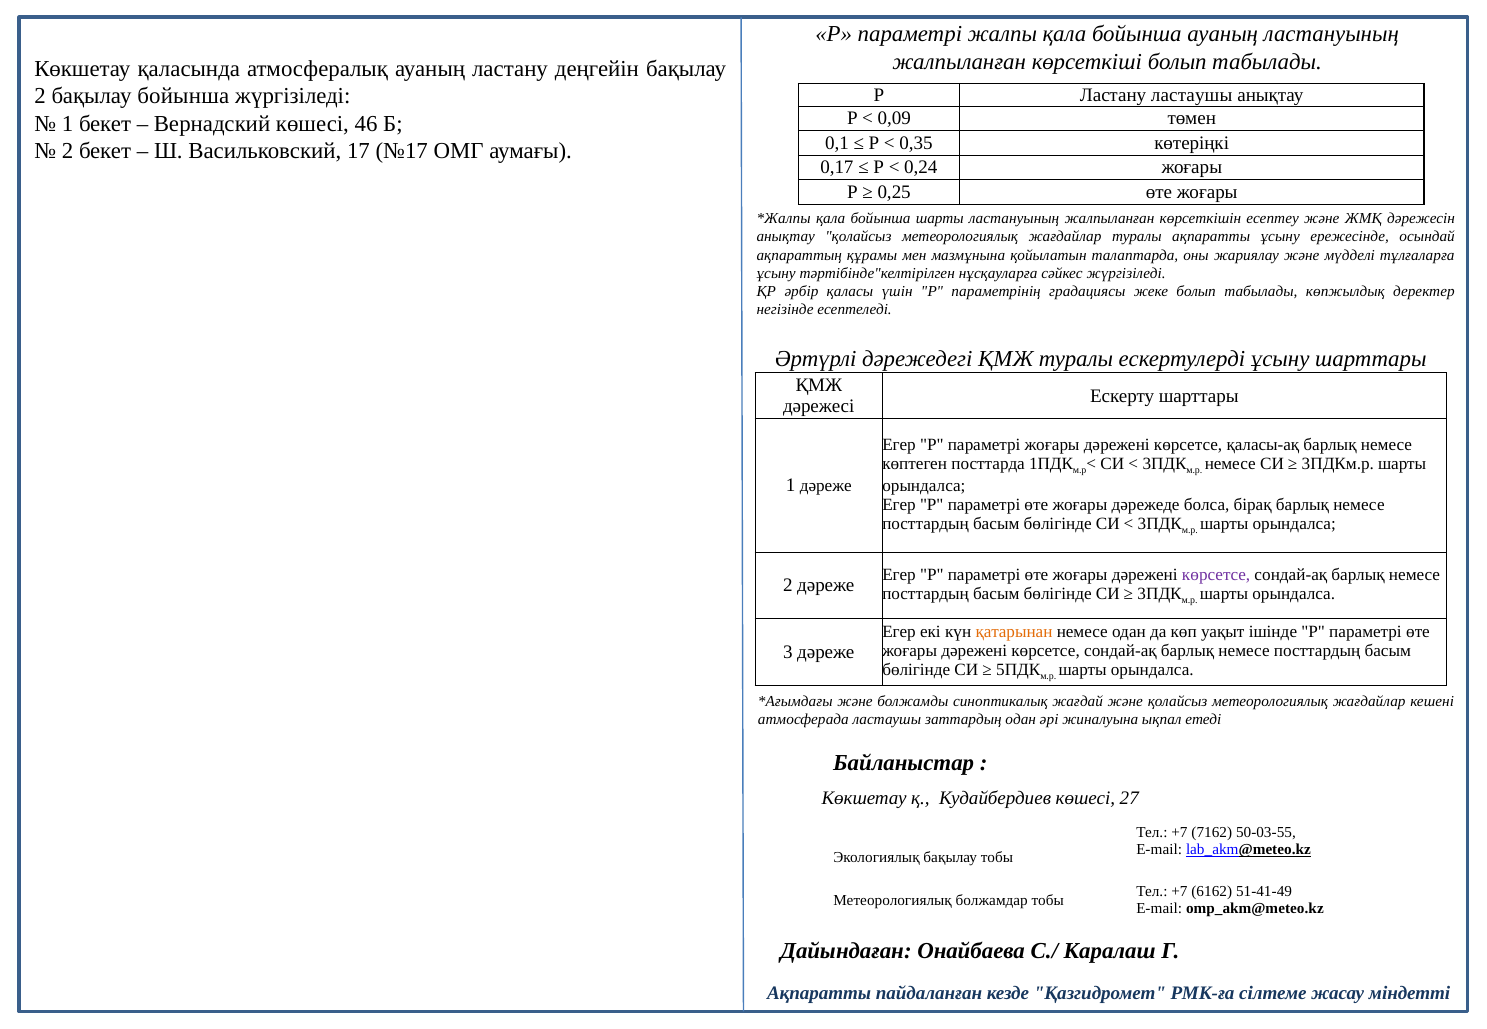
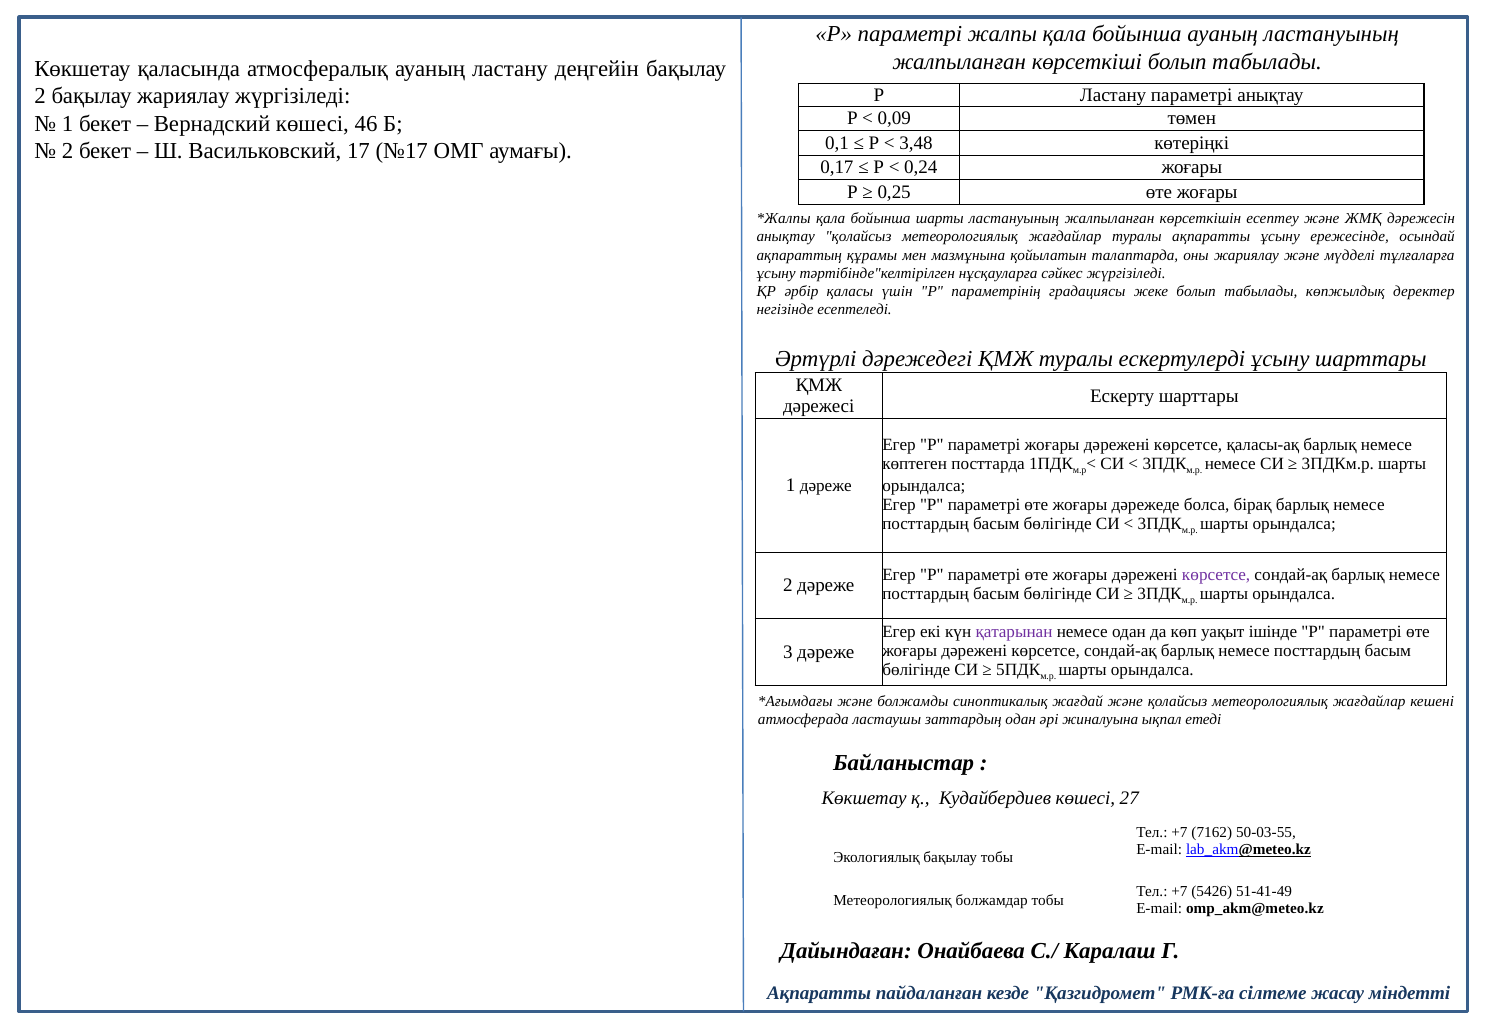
бақылау бойынша: бойынша -> жариялау (183, 96)
Ластану ластаушы: ластаушы -> параметрі (1192, 95)
0,35: 0,35 -> 3,48 (916, 143)
қатарынан colour: orange -> purple (1014, 632)
6162: 6162 -> 5426 (1212, 892)
